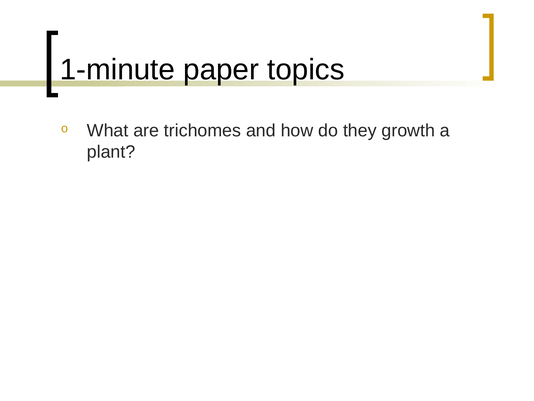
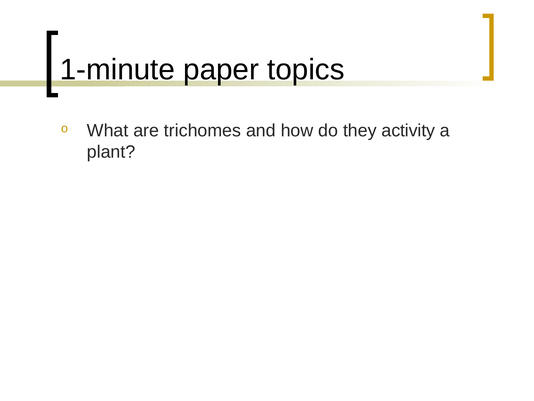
growth: growth -> activity (408, 130)
